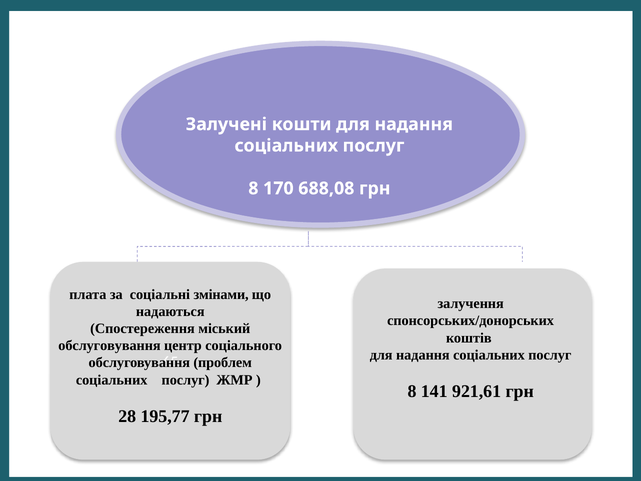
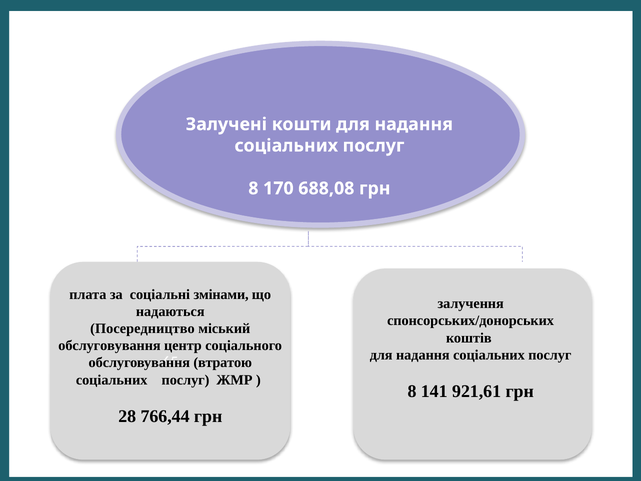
Спостереження: Спостереження -> Посередництво (142, 328)
проблем: проблем -> втратою (223, 363)
195,77: 195,77 -> 766,44 (165, 416)
